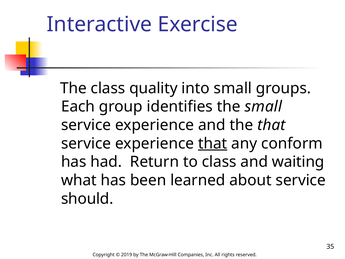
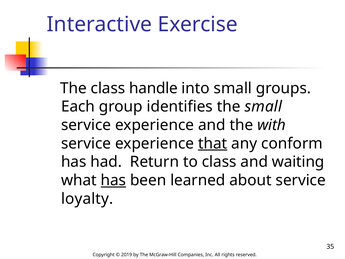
quality: quality -> handle (153, 88)
the that: that -> with (272, 125)
has underline: none -> present (113, 180)
should: should -> loyalty (87, 199)
